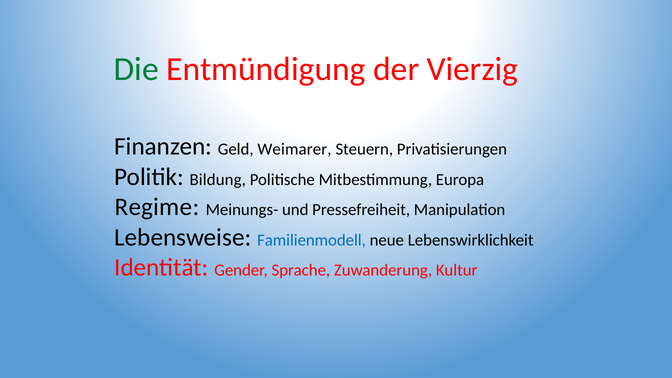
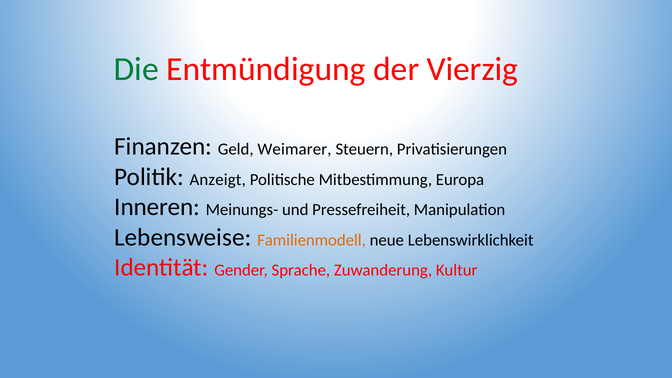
Bildung: Bildung -> Anzeigt (218, 180)
Regime: Regime -> Inneren (157, 207)
Familienmodell colour: blue -> orange (311, 240)
